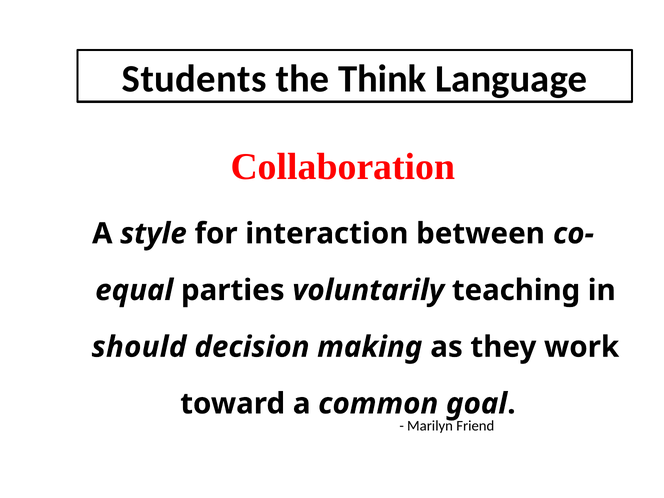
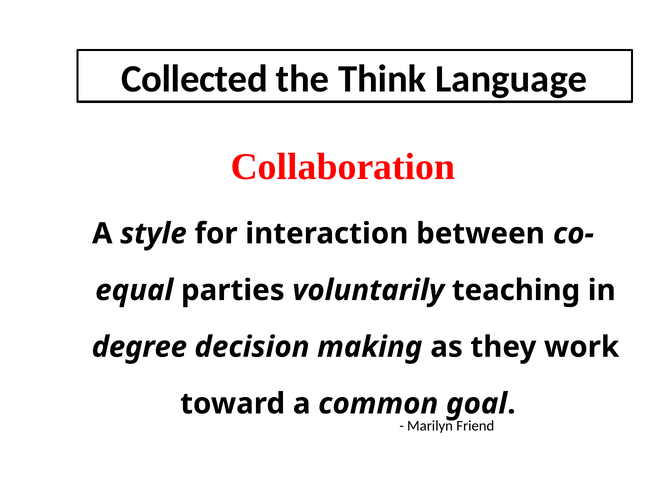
Students: Students -> Collected (195, 79)
should: should -> degree (139, 347)
